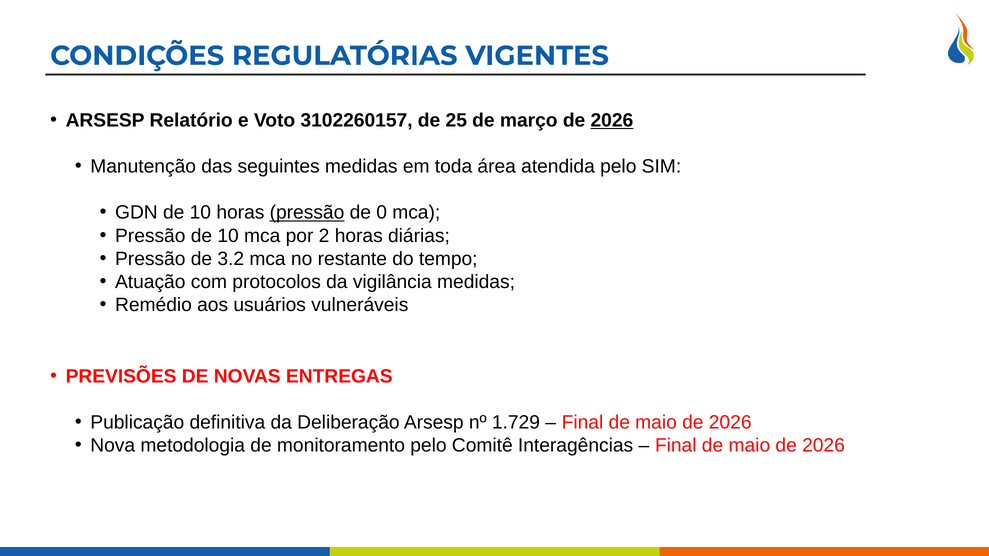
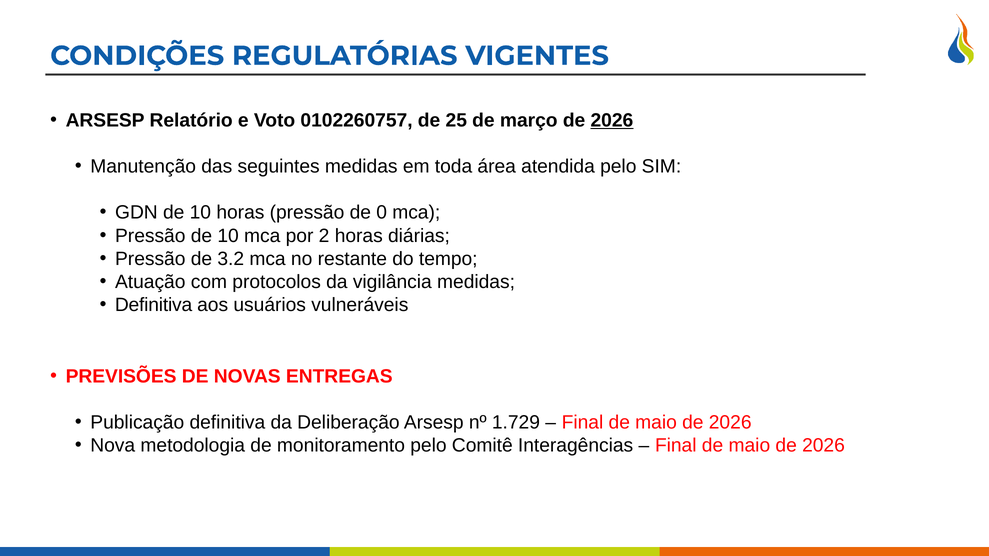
3102260157: 3102260157 -> 0102260757 (357, 120)
pressão underline: present -> none (307, 213)
Remédio: Remédio -> Definitiva (154, 305)
